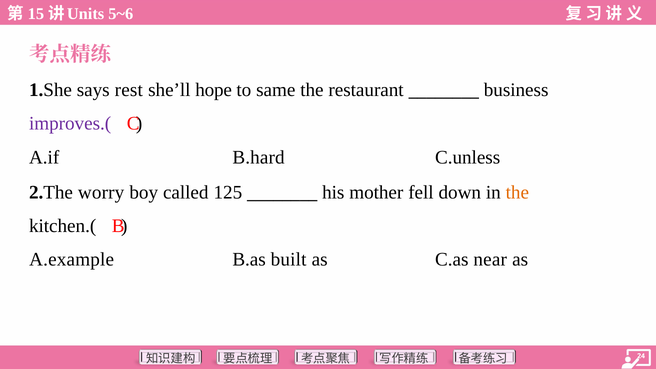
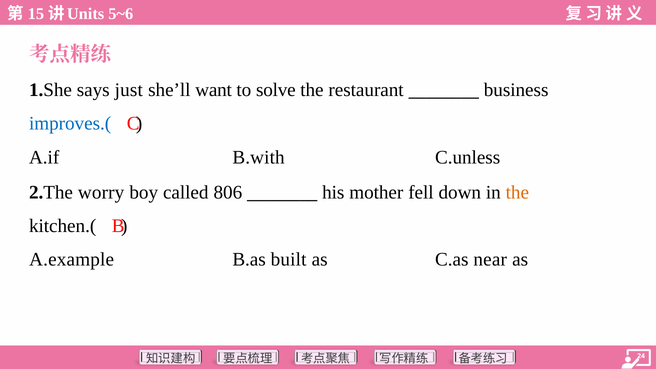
rest: rest -> just (129, 90)
hope: hope -> want (214, 90)
same: same -> solve (276, 90)
improves.( colour: purple -> blue (70, 123)
B.hard: B.hard -> B.with (259, 157)
125: 125 -> 806 (228, 192)
